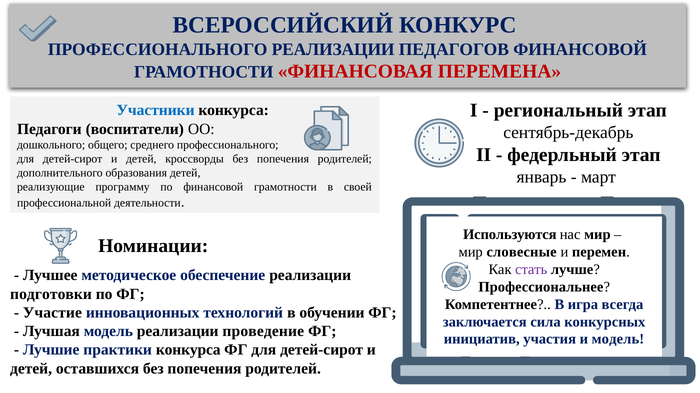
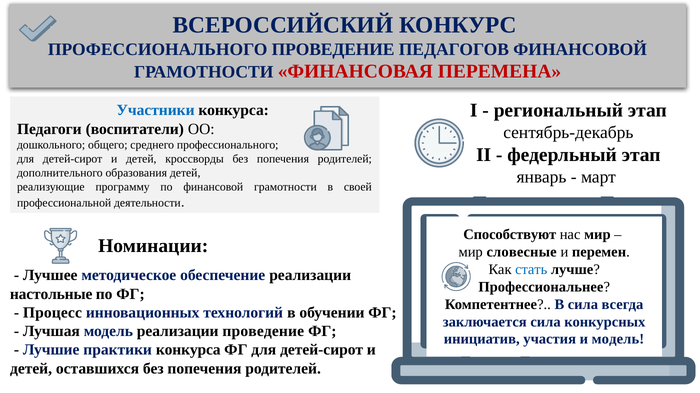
ПРОФЕССИОНАЛЬНОГО РЕАЛИЗАЦИИ: РЕАЛИЗАЦИИ -> ПРОВЕДЕНИЕ (333, 49)
Используются: Используются -> Способствуют (510, 235)
стать colour: purple -> blue (531, 270)
подготовки: подготовки -> настольные (51, 294)
В игра: игра -> сила (583, 305)
Участие: Участие -> Процесс (52, 313)
